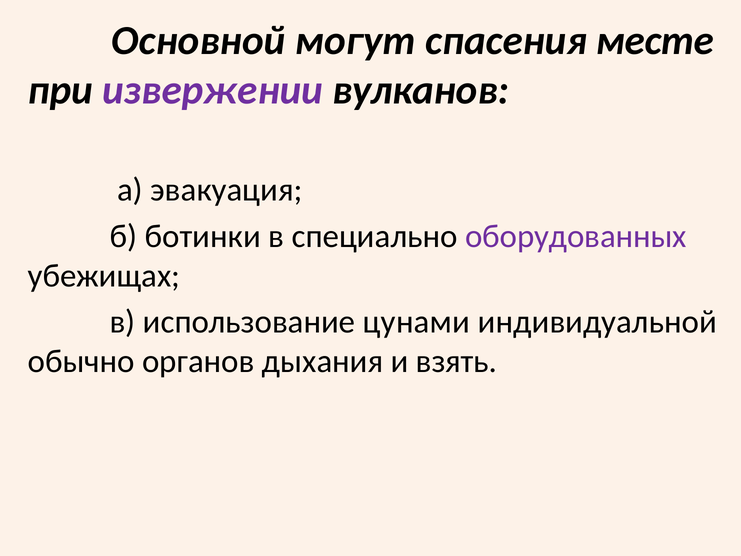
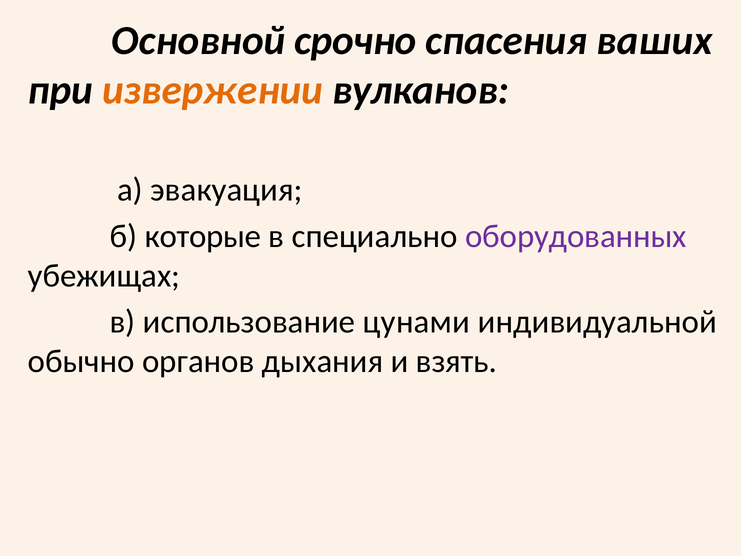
могут: могут -> срочно (356, 41)
месте: месте -> ваших (655, 41)
извержении colour: purple -> orange (213, 90)
ботинки: ботинки -> которые (203, 236)
